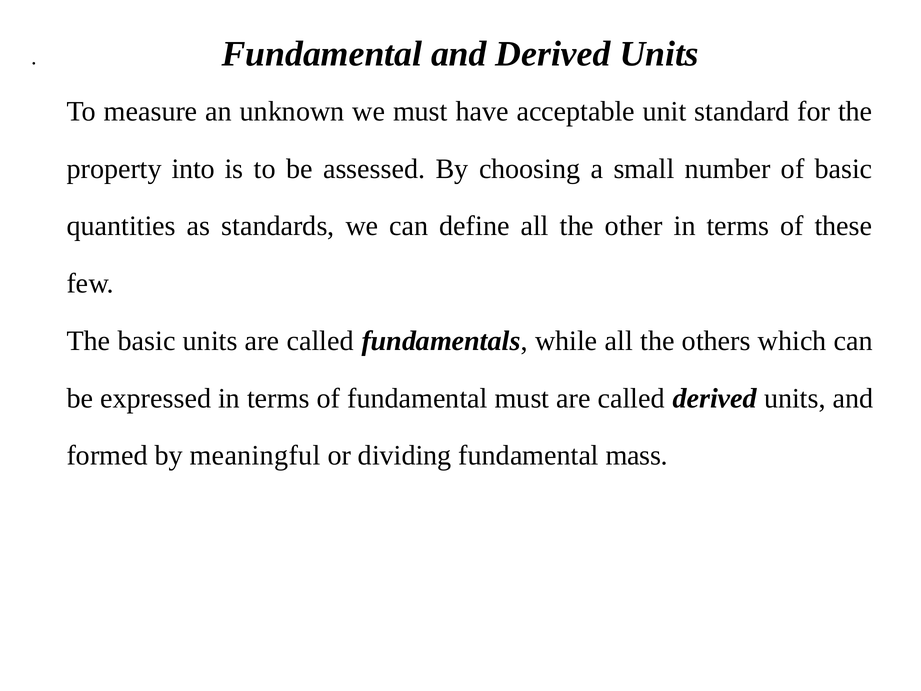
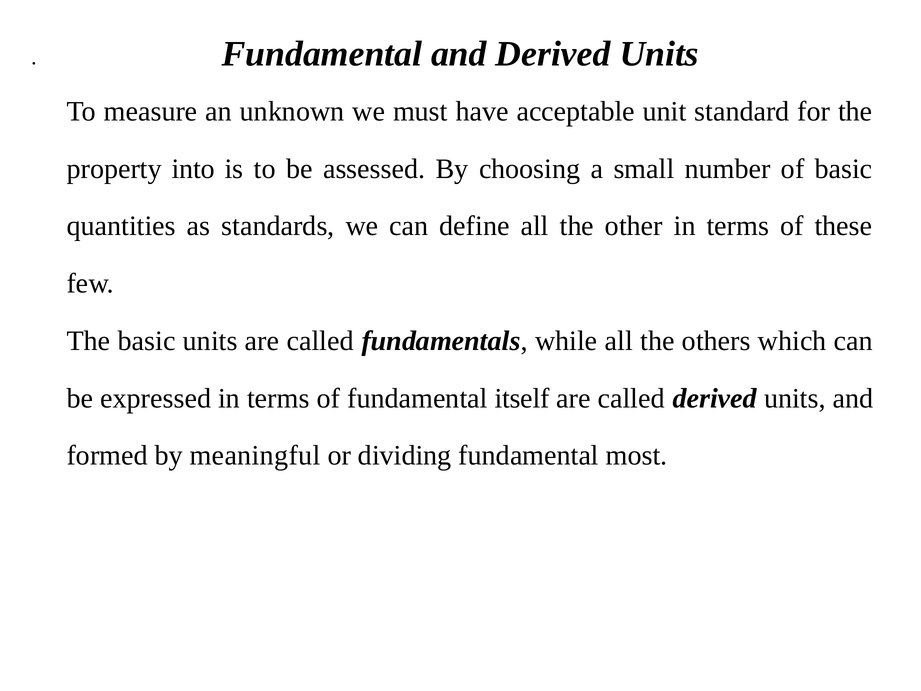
fundamental must: must -> itself (522, 398)
mass: mass -> most (637, 456)
